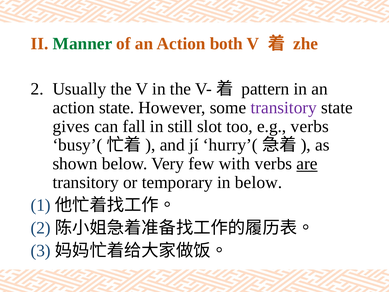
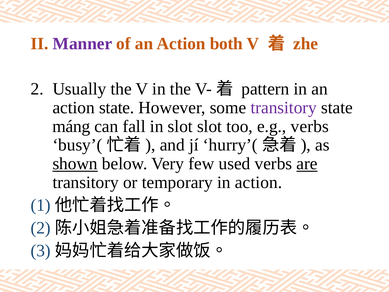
Manner colour: green -> purple (82, 44)
gives: gives -> máng (71, 126)
in still: still -> slot (180, 126)
shown underline: none -> present (75, 164)
with: with -> used (235, 164)
in below: below -> action (259, 182)
